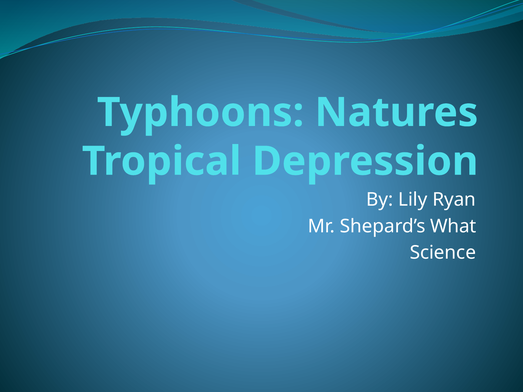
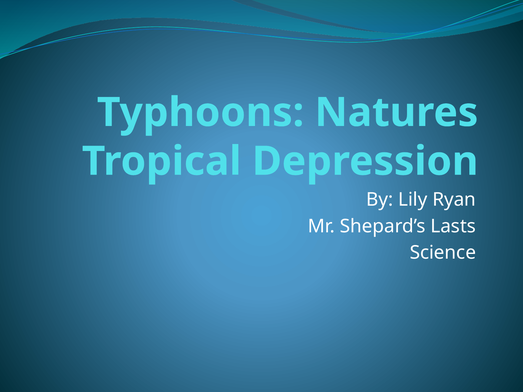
What: What -> Lasts (453, 226)
